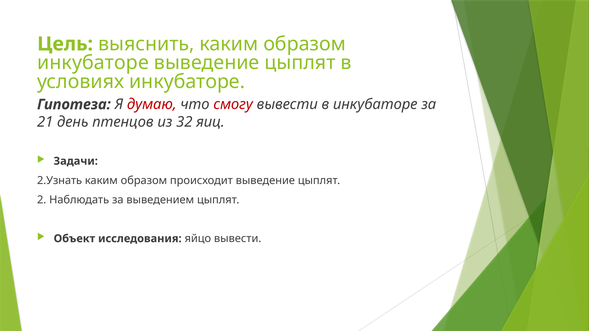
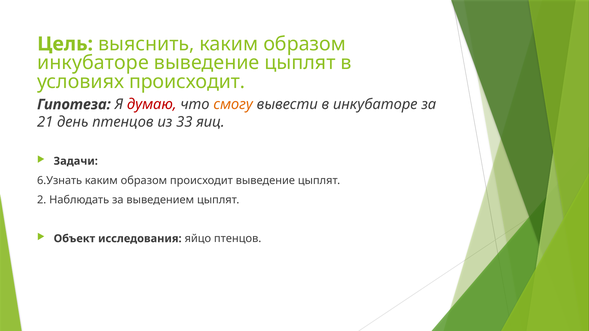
условиях инкубаторе: инкубаторе -> происходит (187, 82)
смогу colour: red -> orange (233, 105)
32: 32 -> 33 (184, 122)
2.Узнать: 2.Узнать -> 6.Узнать (60, 181)
яйцо вывести: вывести -> птенцов (238, 239)
